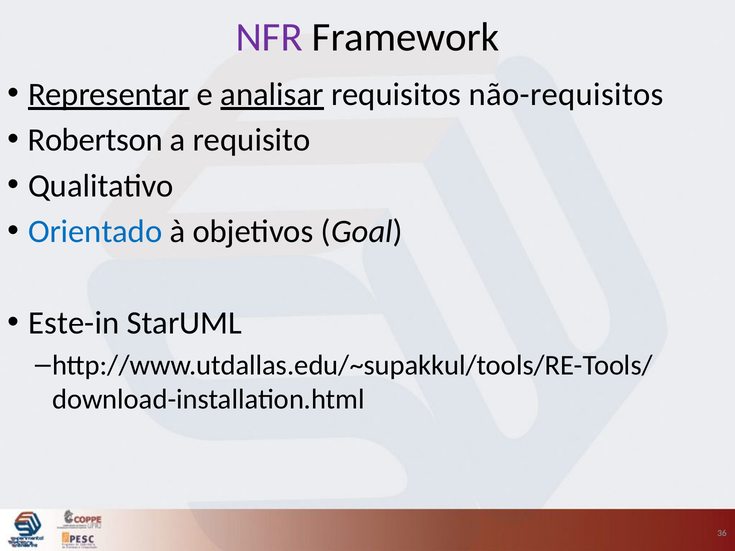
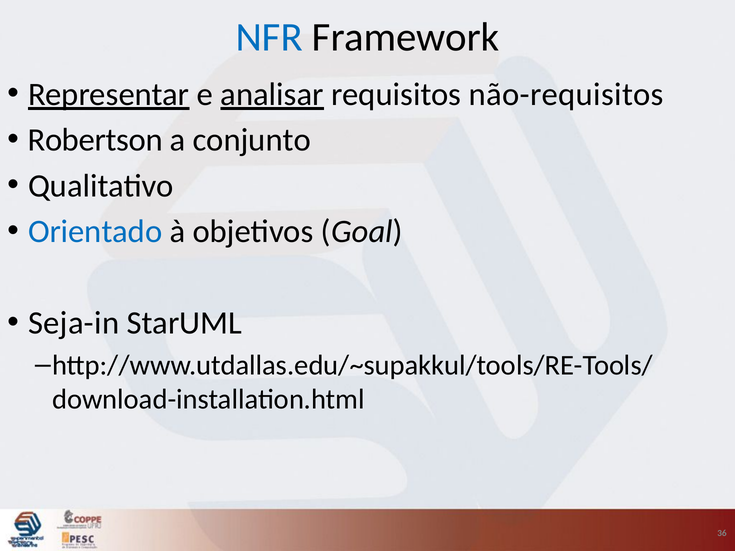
NFR colour: purple -> blue (269, 37)
requisito: requisito -> conjunto (252, 140)
Este-in: Este-in -> Seja-in (74, 323)
